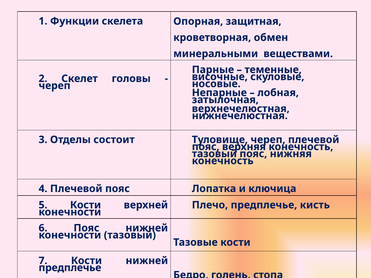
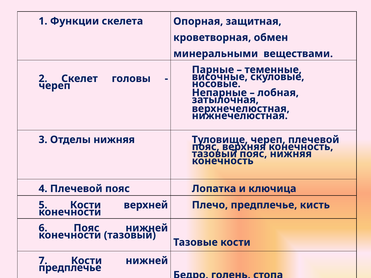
Отделы состоит: состоит -> нижняя (114, 140)
